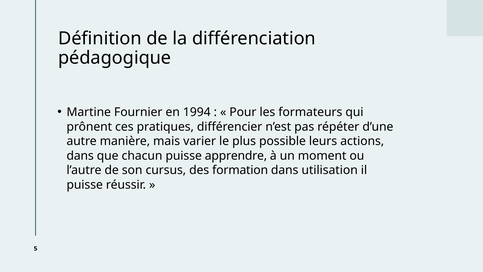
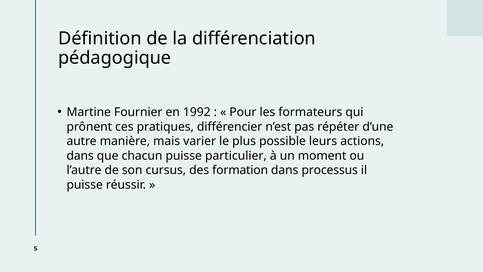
1994: 1994 -> 1992 (197, 112)
apprendre: apprendre -> particulier (236, 156)
utilisation: utilisation -> processus (330, 170)
